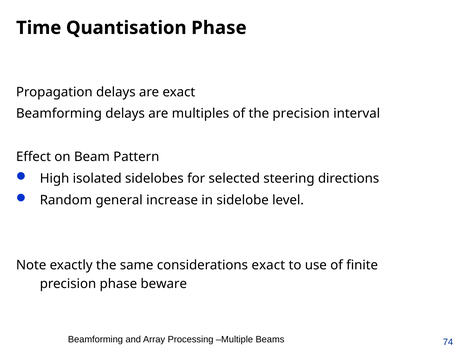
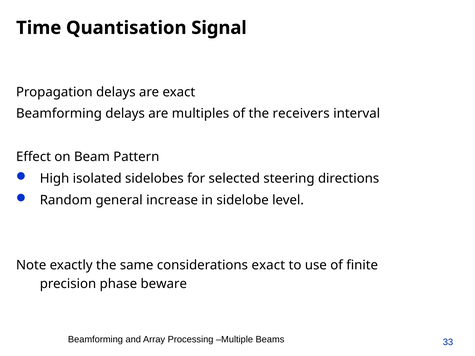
Quantisation Phase: Phase -> Signal (219, 28)
the precision: precision -> receivers (301, 114)
74: 74 -> 33 (448, 342)
